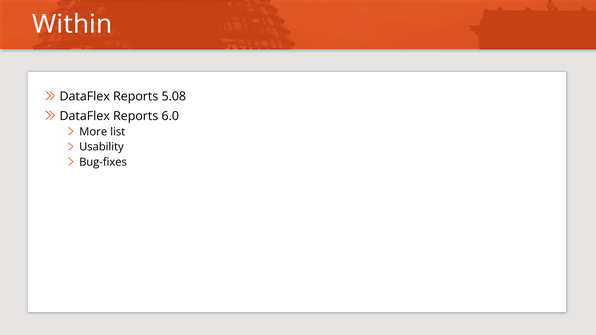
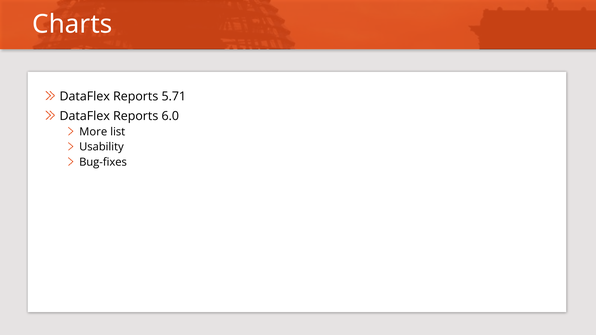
Within: Within -> Charts (72, 24)
5.08: 5.08 -> 5.71 (174, 96)
